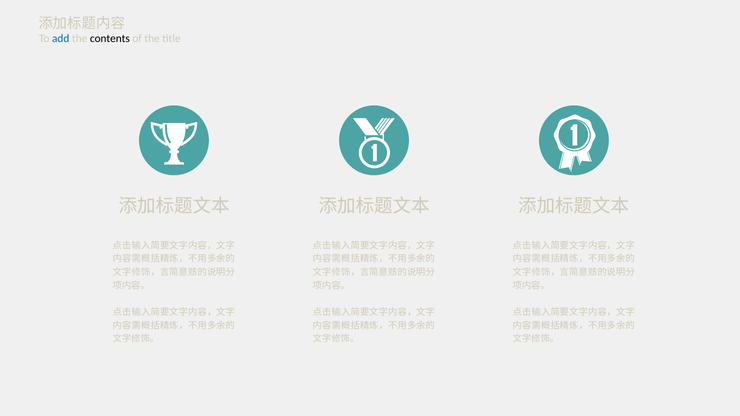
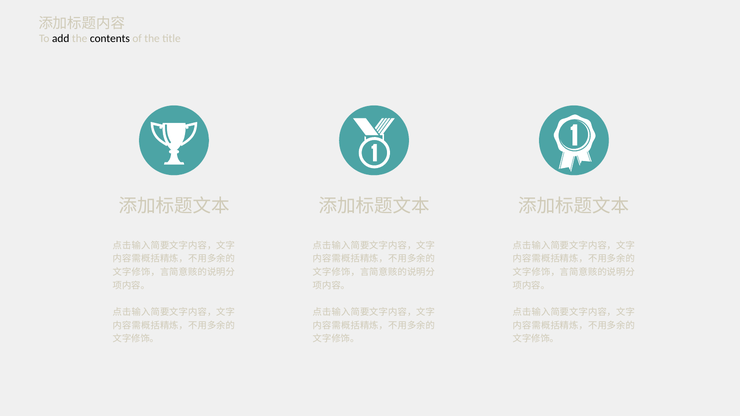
add colour: blue -> black (61, 39)
